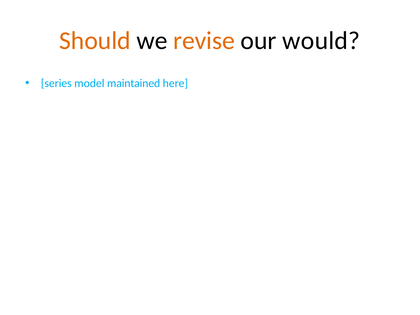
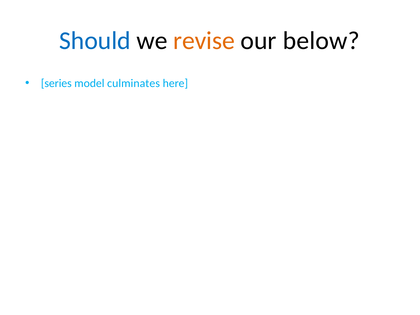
Should colour: orange -> blue (95, 41)
would: would -> below (321, 41)
maintained: maintained -> culminates (134, 83)
